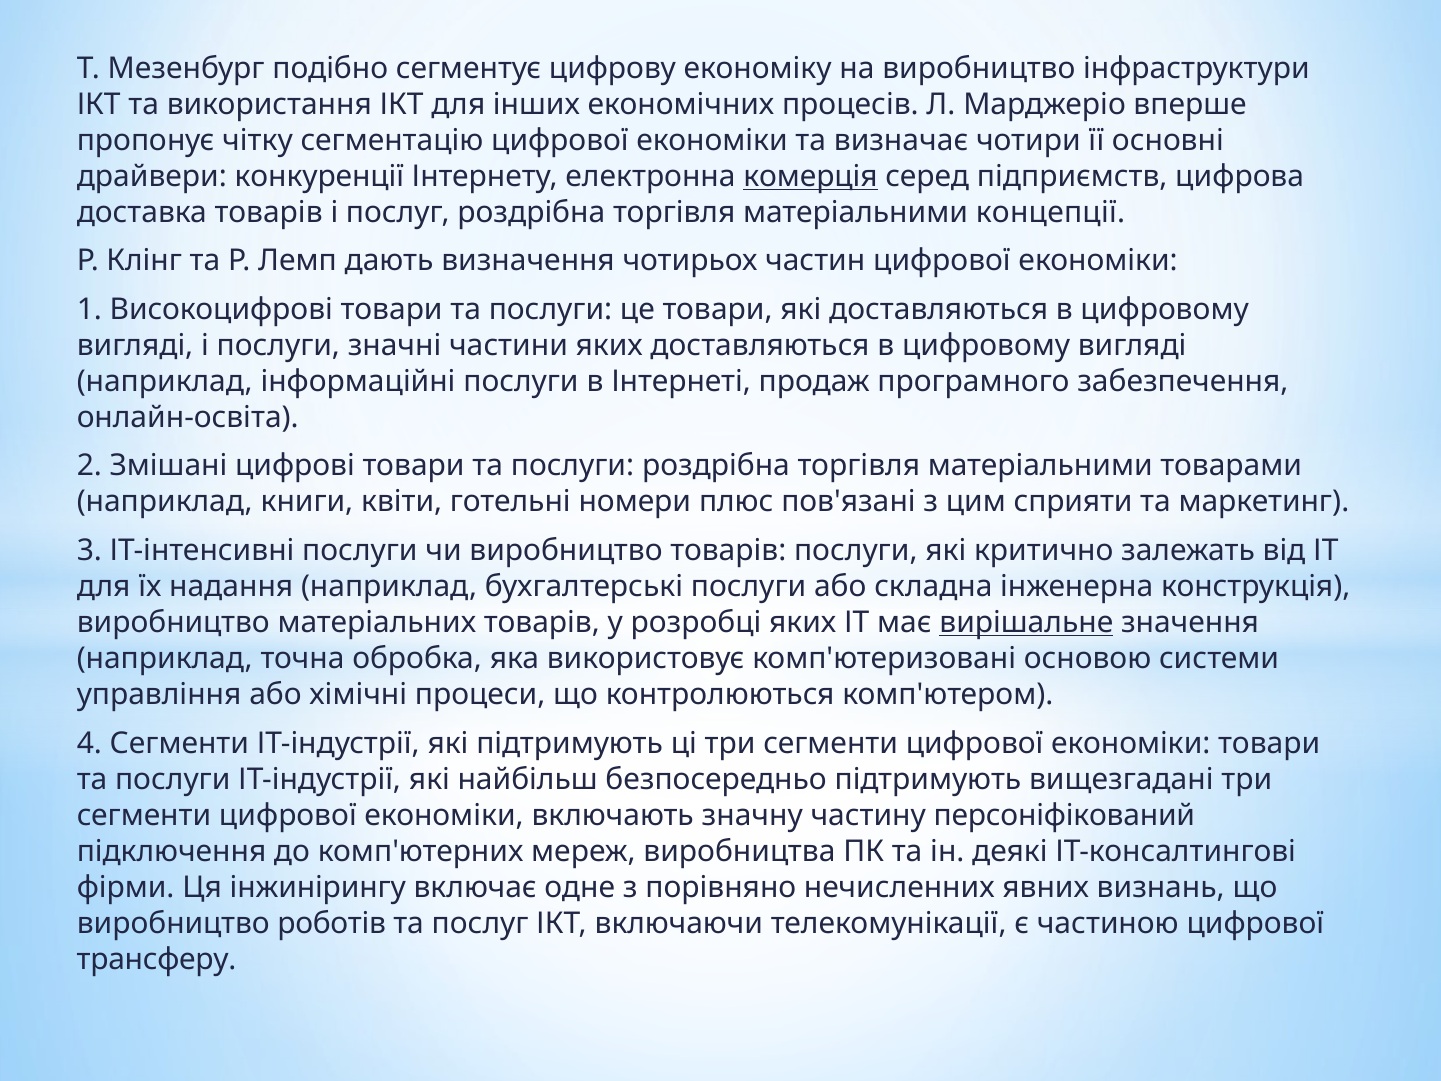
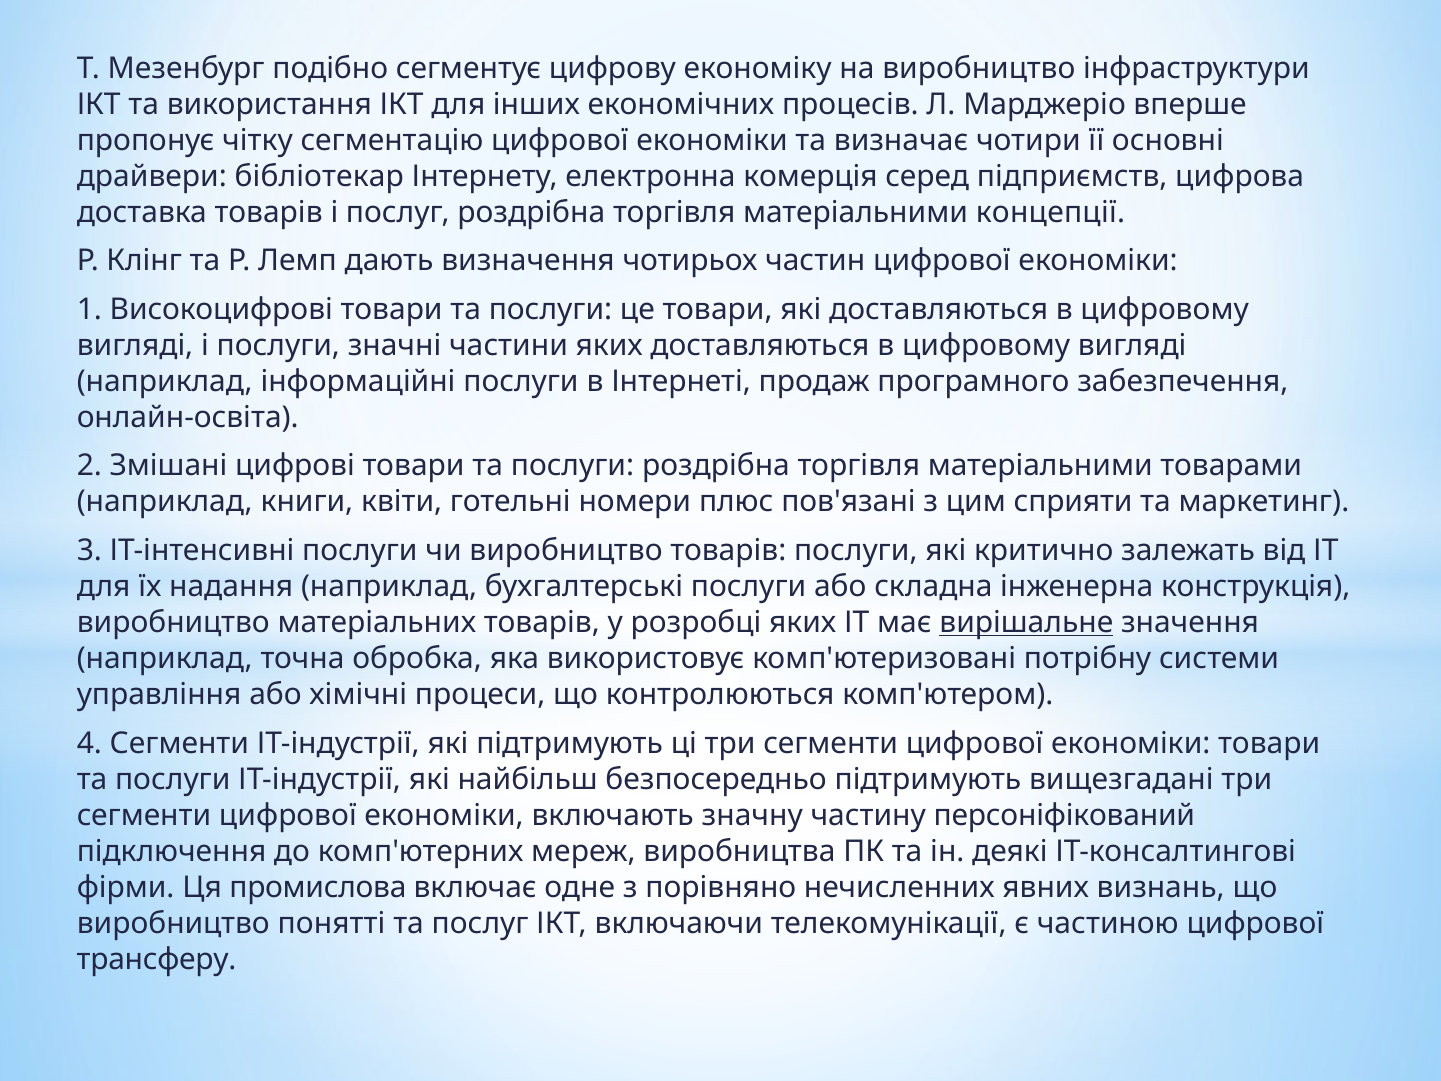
конкуренції: конкуренції -> бібліотекар (319, 176)
комерція underline: present -> none (811, 176)
основою: основою -> потрібну (1088, 658)
інжинірингу: інжинірингу -> промислова (318, 887)
роботів: роботів -> понятті (332, 923)
